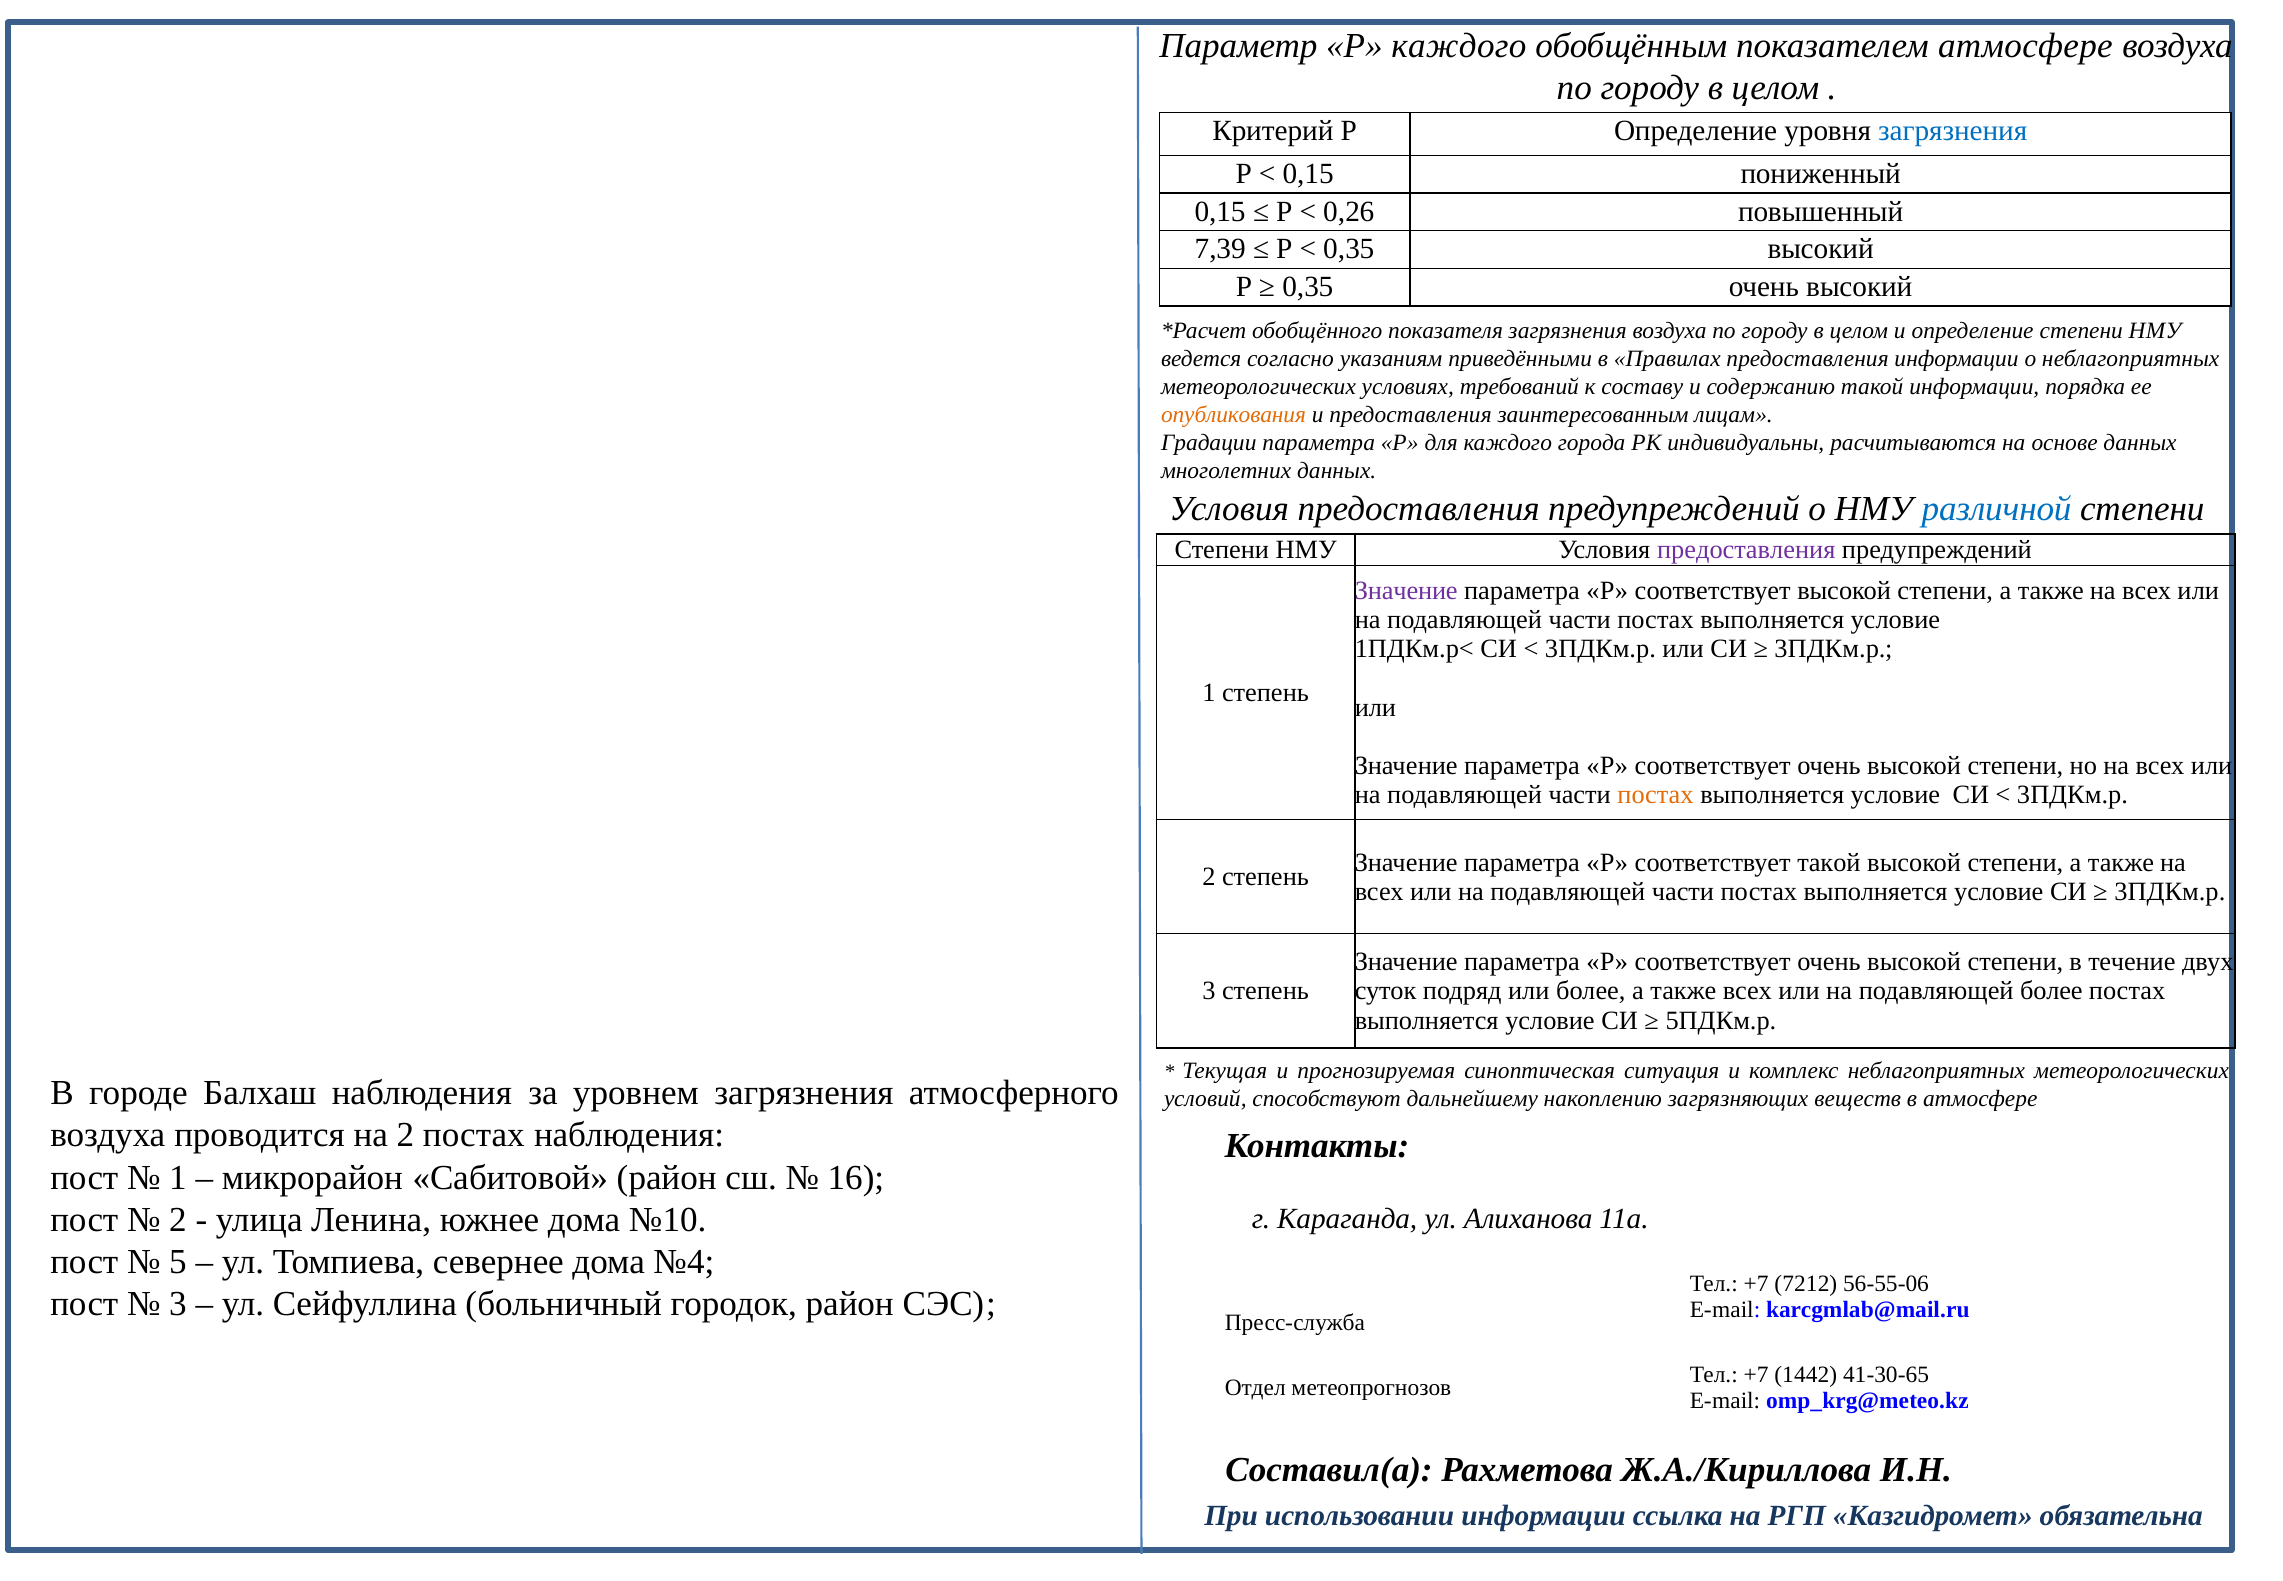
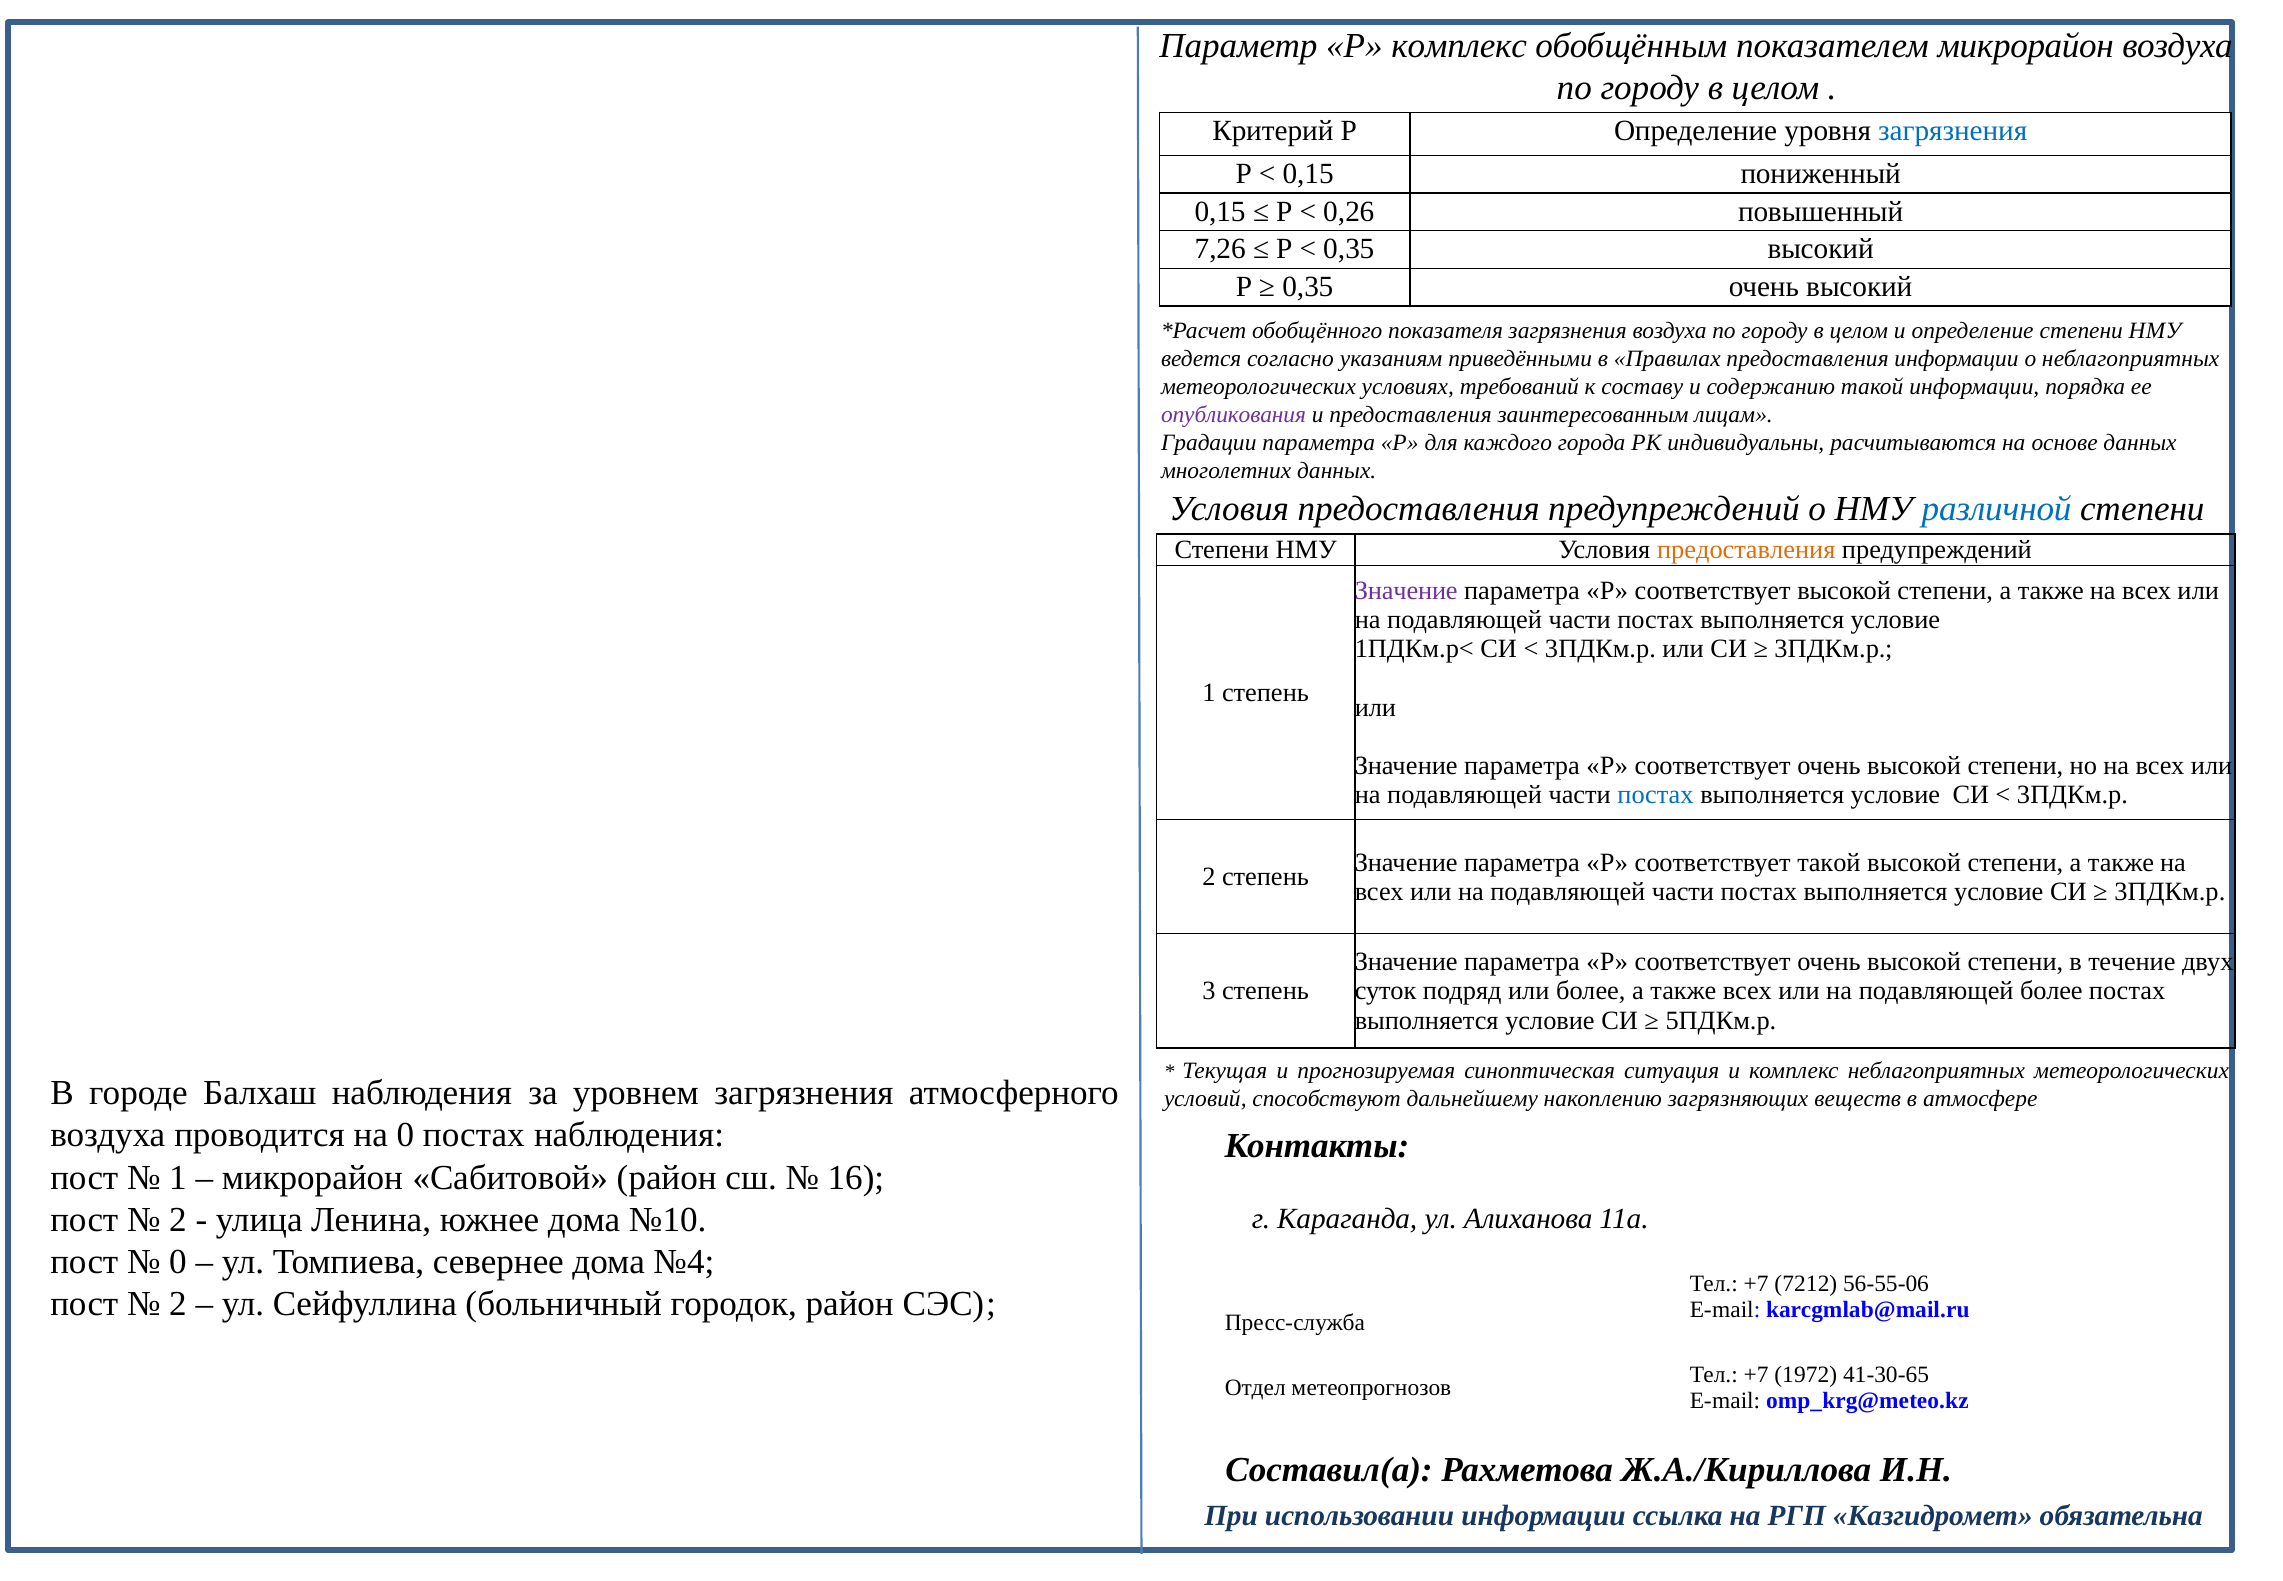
Р каждого: каждого -> комплекс (1459, 46)
показателем атмосфере: атмосфере -> микрорайон (2026, 46)
7,39: 7,39 -> 7,26 (1220, 249)
опубликования colour: orange -> purple (1233, 415)
предоставления colour: purple -> orange (1746, 550)
постах colour: orange -> blue (1655, 795)
на 2: 2 -> 0 (405, 1135)
5: 5 -> 0 (178, 1261)
3: 3 -> 2 (178, 1304)
1442: 1442 -> 1972 (1806, 1375)
